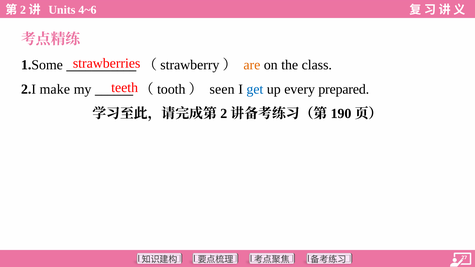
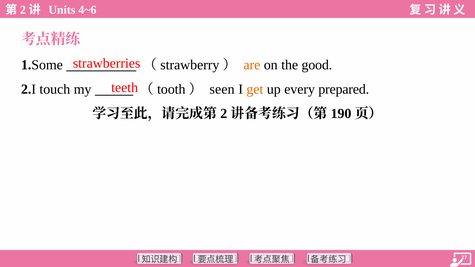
class: class -> good (317, 65)
make: make -> touch (55, 89)
get colour: blue -> orange (255, 89)
